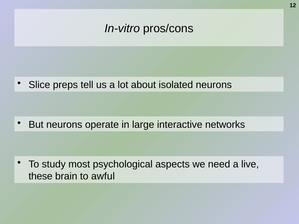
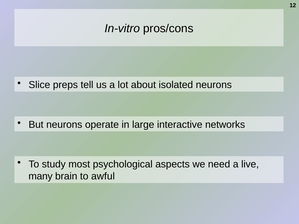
these: these -> many (41, 176)
